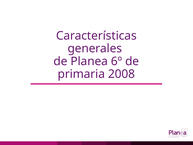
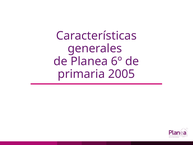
2008: 2008 -> 2005 (121, 74)
